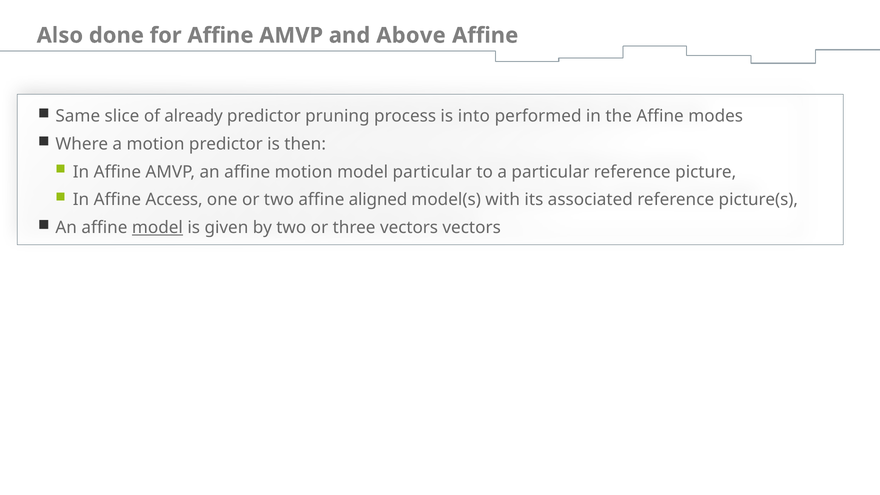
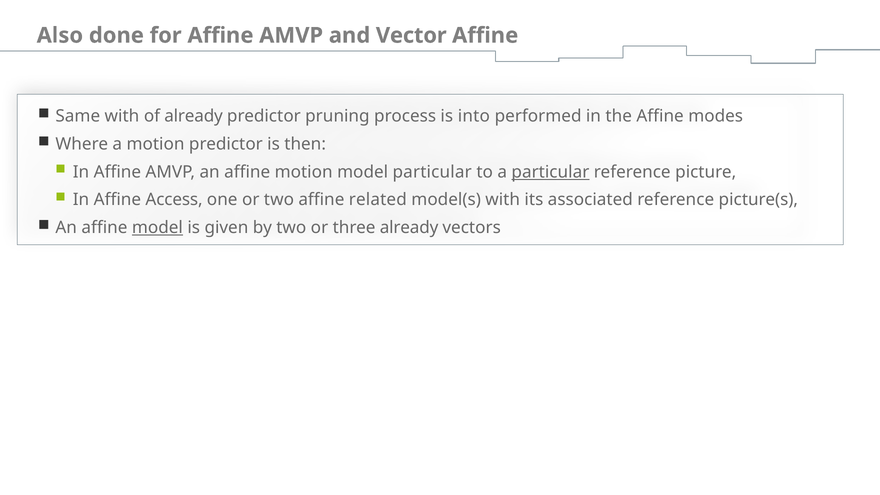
Above: Above -> Vector (411, 35)
Same slice: slice -> with (122, 116)
particular underline: none -> present (550, 172)
aligned: aligned -> related (378, 200)
three vectors: vectors -> already (409, 228)
